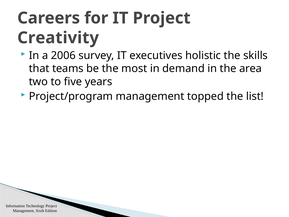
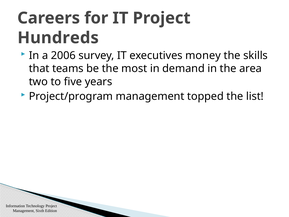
Creativity: Creativity -> Hundreds (58, 38)
holistic: holistic -> money (203, 56)
